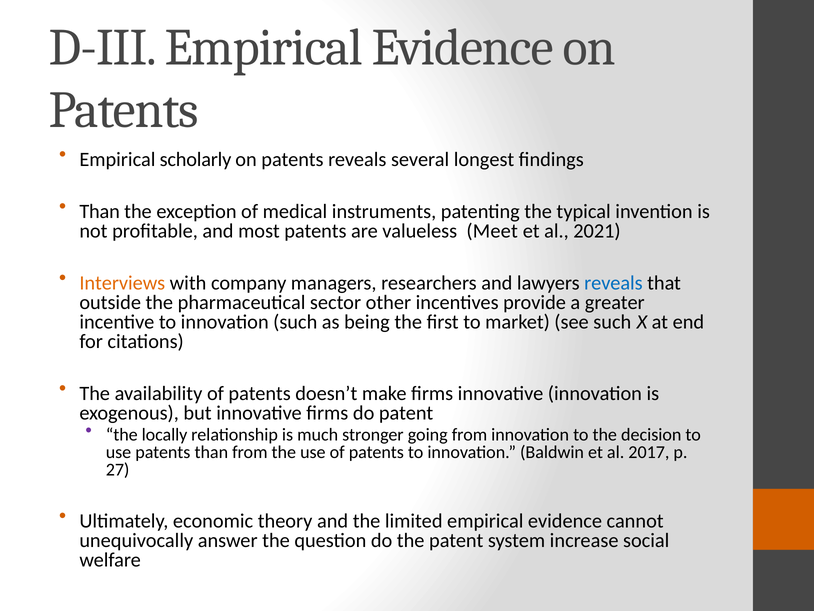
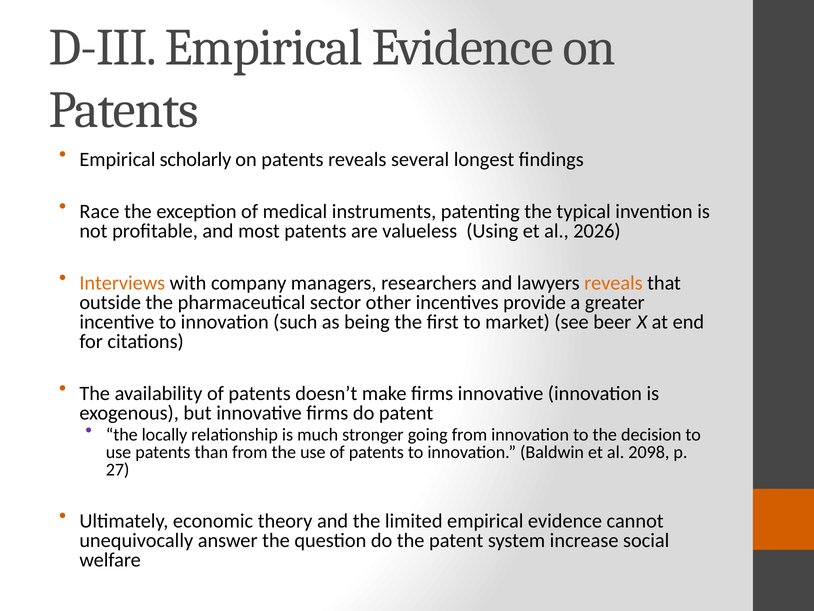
Than: Than -> Race (99, 211)
Meet: Meet -> Using (492, 231)
2021: 2021 -> 2026 (597, 231)
reveals colour: blue -> orange (613, 283)
see such: such -> beer (612, 322)
2017: 2017 -> 2098 (649, 452)
